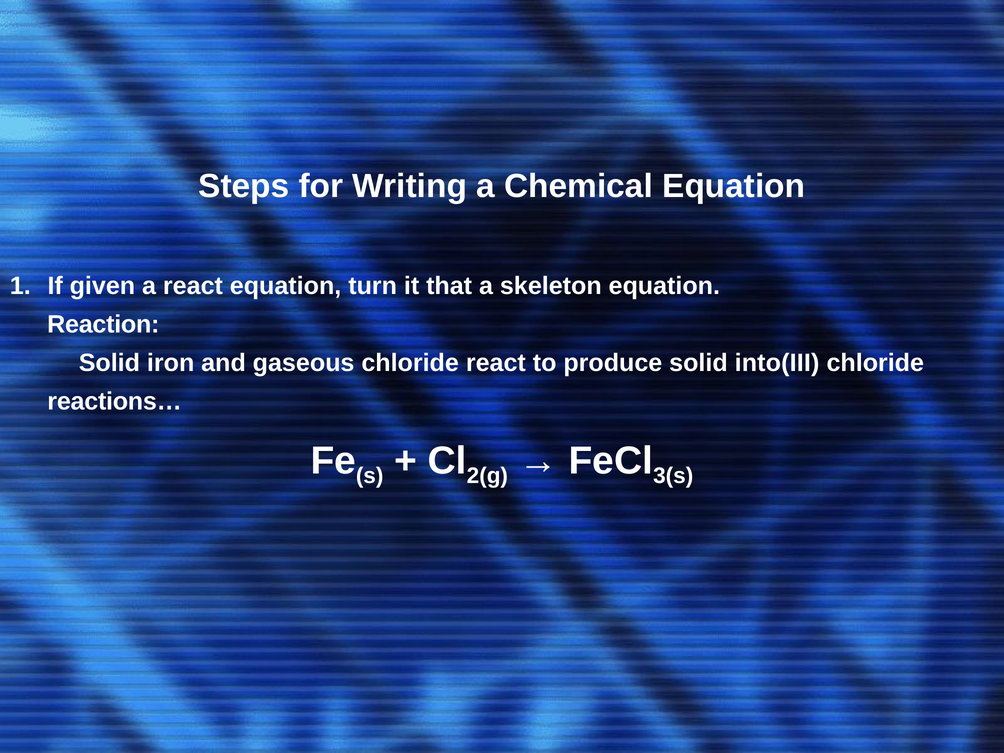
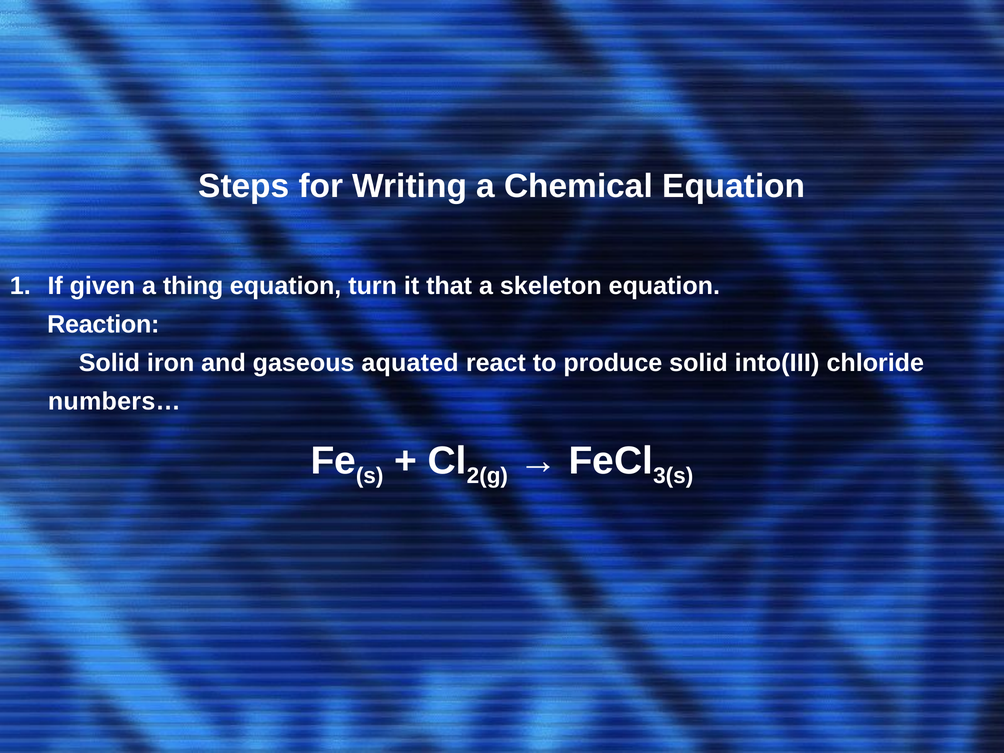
a react: react -> thing (193, 286)
gaseous chloride: chloride -> aquated (410, 363)
reactions…: reactions… -> numbers… (114, 402)
